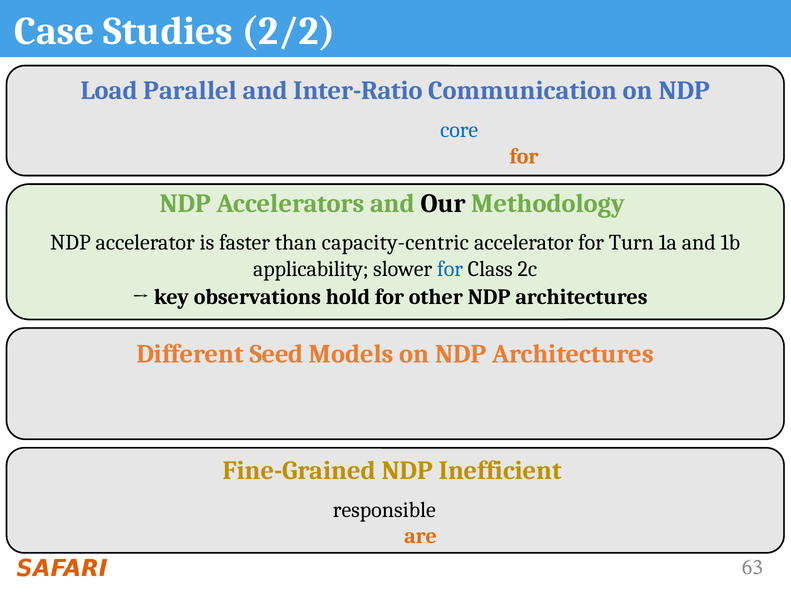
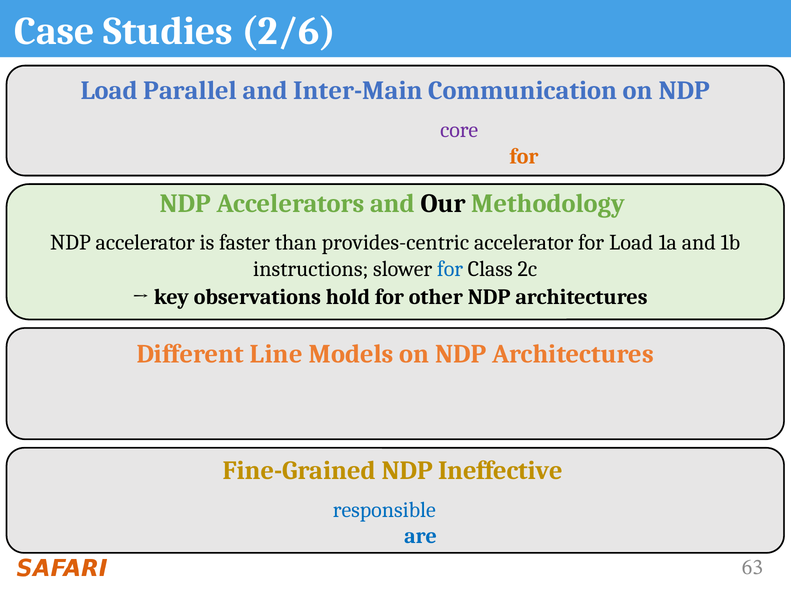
2/2: 2/2 -> 2/6 (289, 31)
Inter-Ratio: Inter-Ratio -> Inter-Main (358, 91)
core colour: blue -> purple (459, 130)
capacity-centric: capacity-centric -> provides-centric (395, 243)
for Turn: Turn -> Load (631, 243)
applicability: applicability -> instructions (311, 269)
Seed: Seed -> Line (276, 354)
Inefficient: Inefficient -> Ineffective (500, 471)
responsible colour: black -> blue (384, 510)
are colour: orange -> blue (421, 536)
